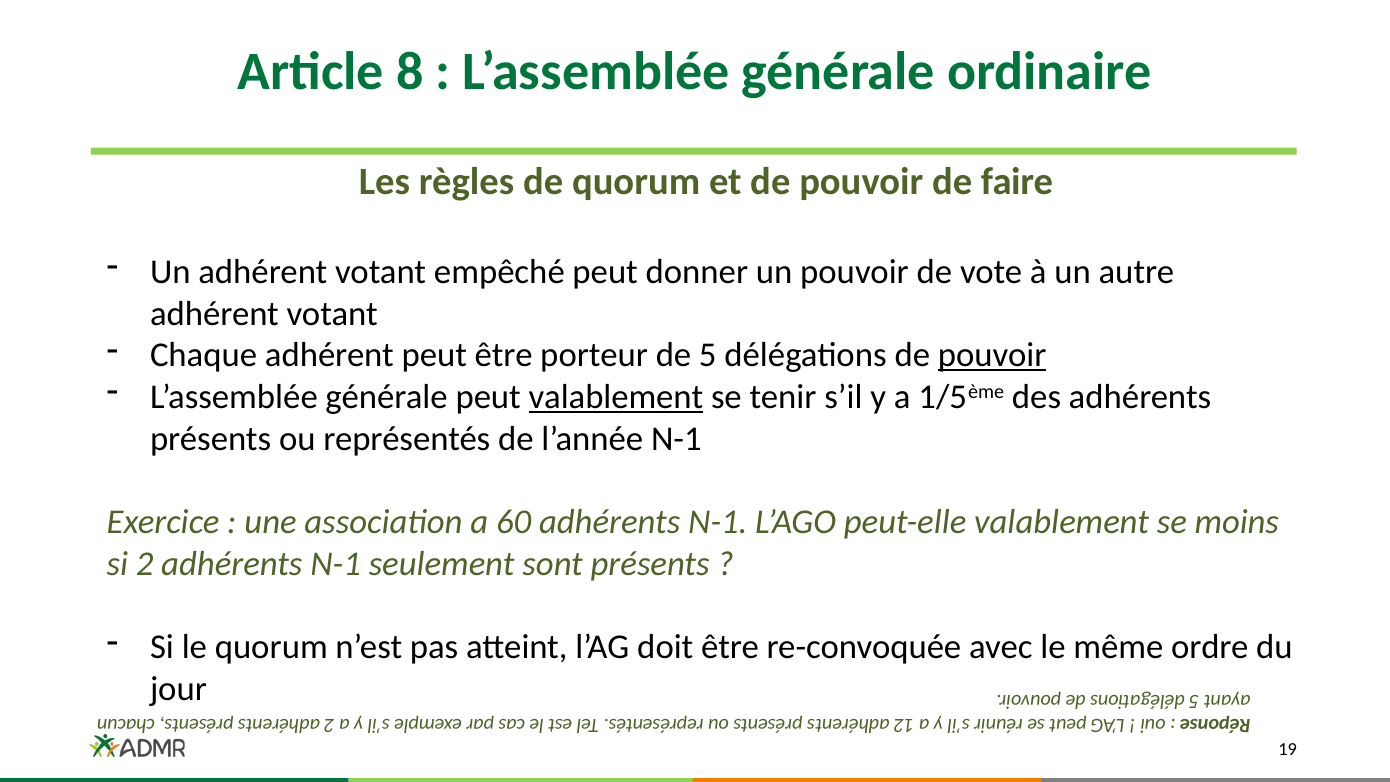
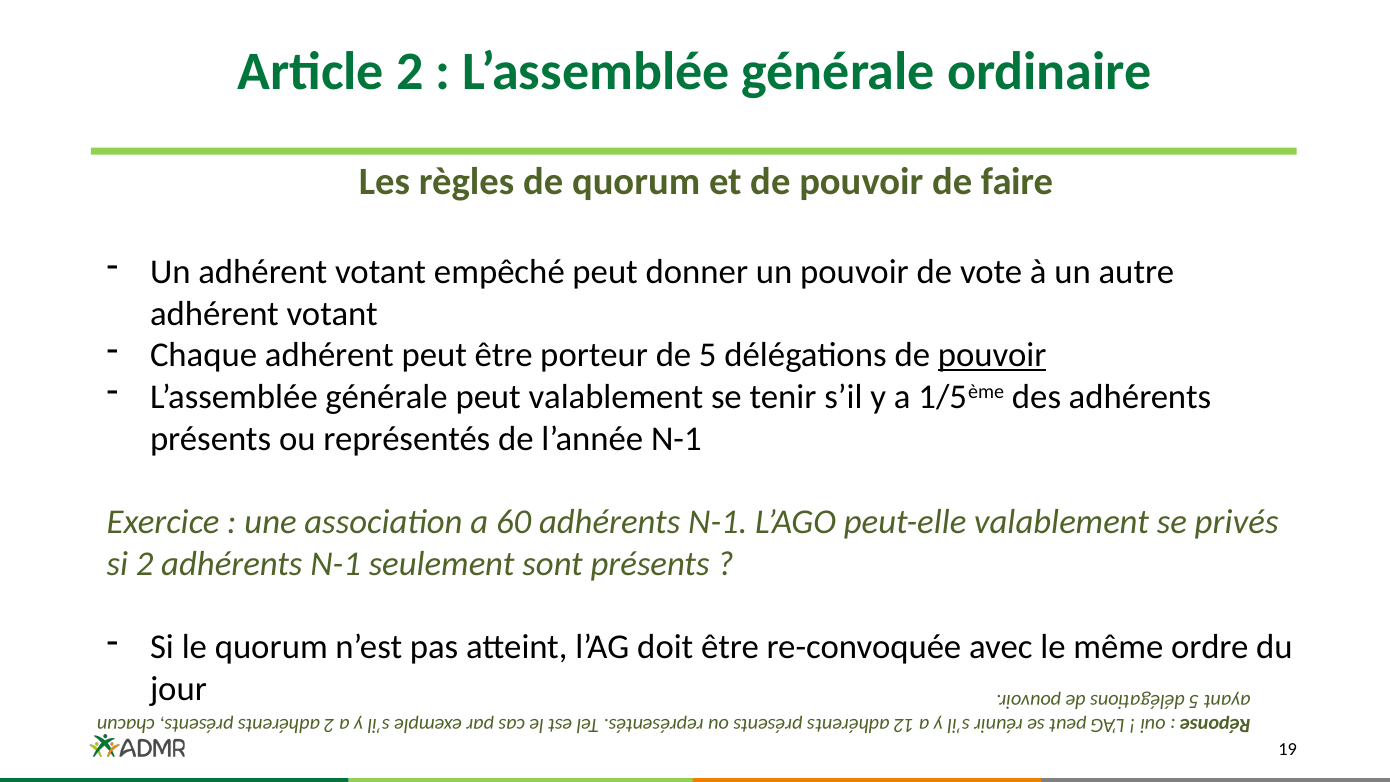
Article 8: 8 -> 2 (410, 72)
valablement underline: present -> none (616, 397)
moins: moins -> privés (1237, 522)
